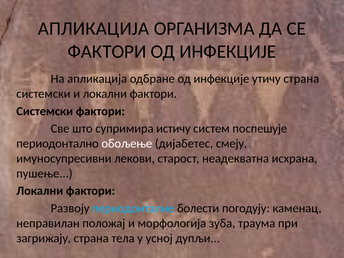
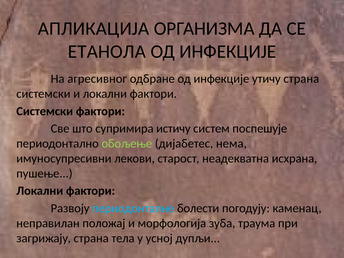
ФАКТОРИ: ФАКТОРИ -> ЕТАНОЛА (107, 51)
На апликација: апликација -> агресивног (97, 79)
обољење colour: white -> light green (127, 144)
смеју: смеју -> нема (231, 144)
